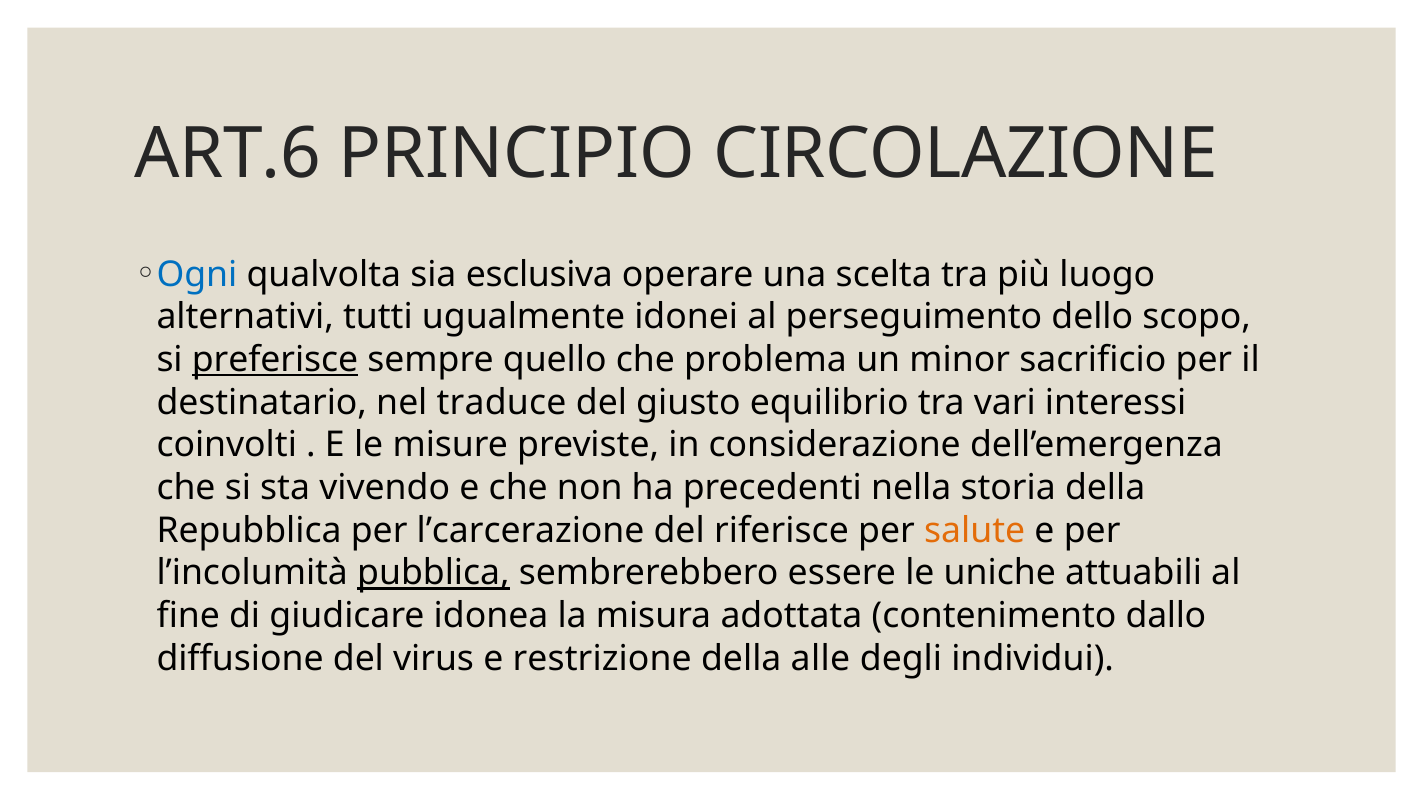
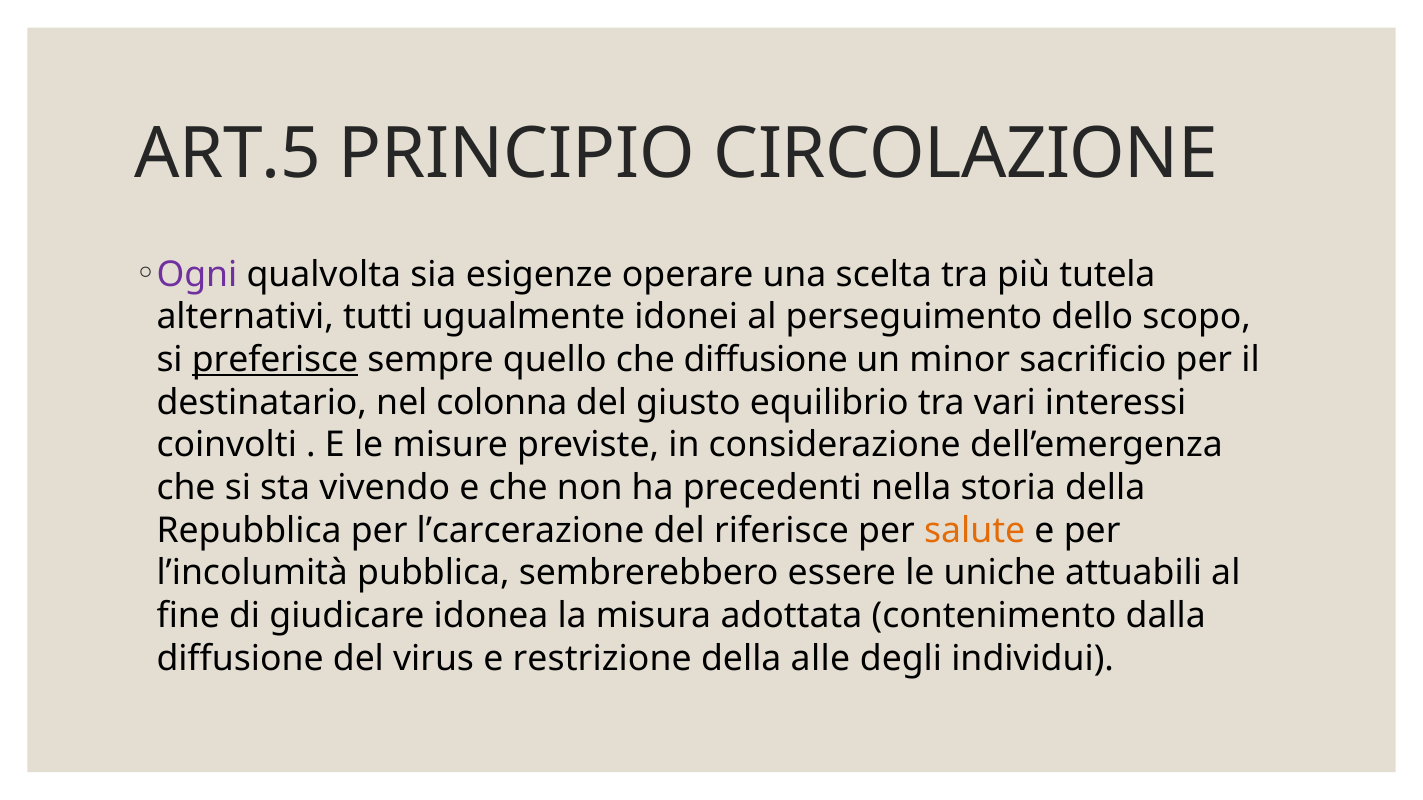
ART.6: ART.6 -> ART.5 (228, 155)
Ogni colour: blue -> purple (197, 275)
esclusiva: esclusiva -> esigenze (539, 275)
luogo: luogo -> tutela (1107, 275)
che problema: problema -> diffusione (766, 360)
traduce: traduce -> colonna (502, 403)
pubblica underline: present -> none (433, 573)
dallo: dallo -> dalla (1166, 616)
